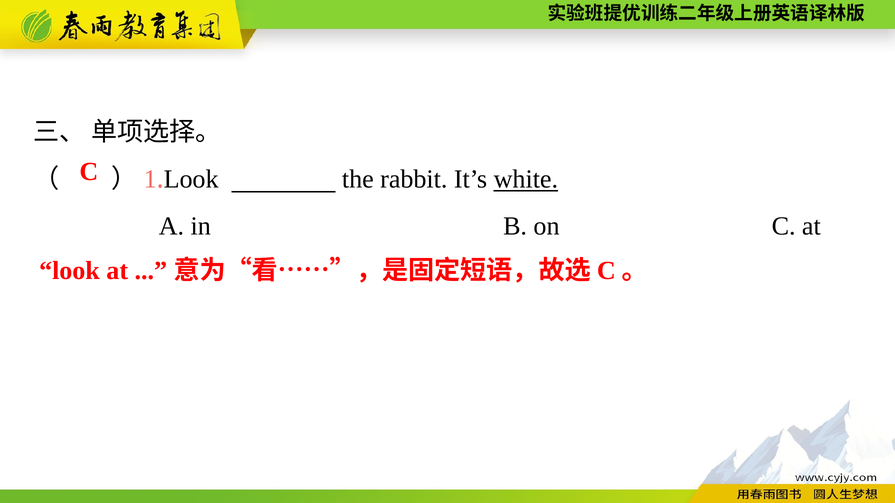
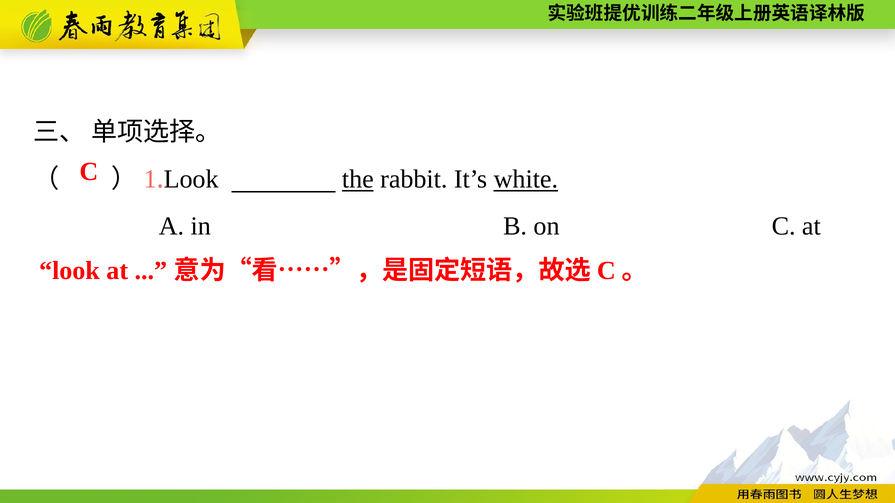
the underline: none -> present (358, 180)
